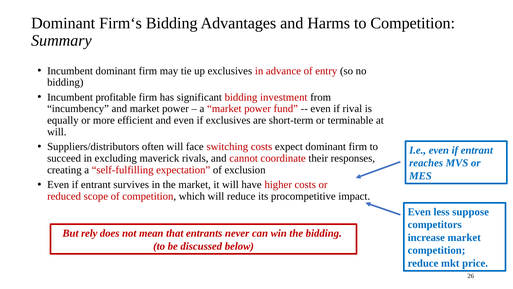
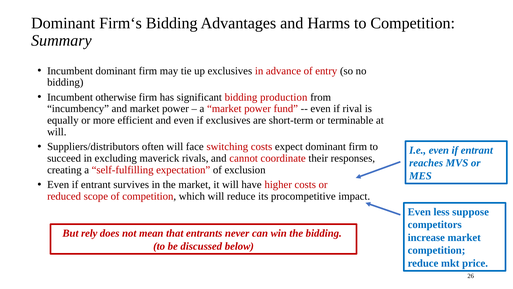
profitable: profitable -> otherwise (116, 97)
investment: investment -> production (284, 97)
